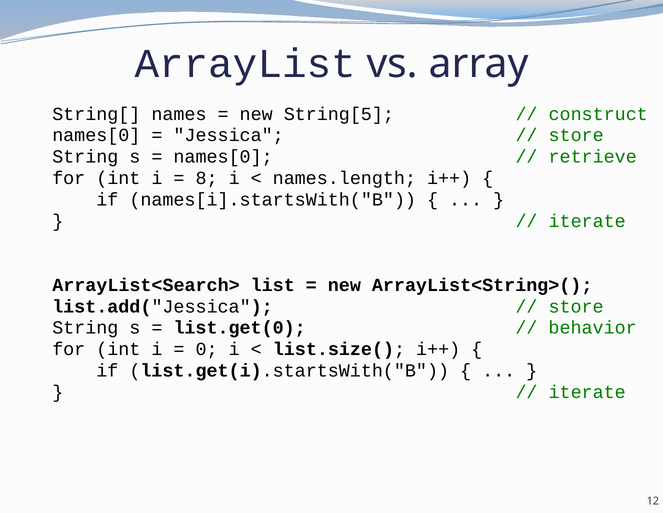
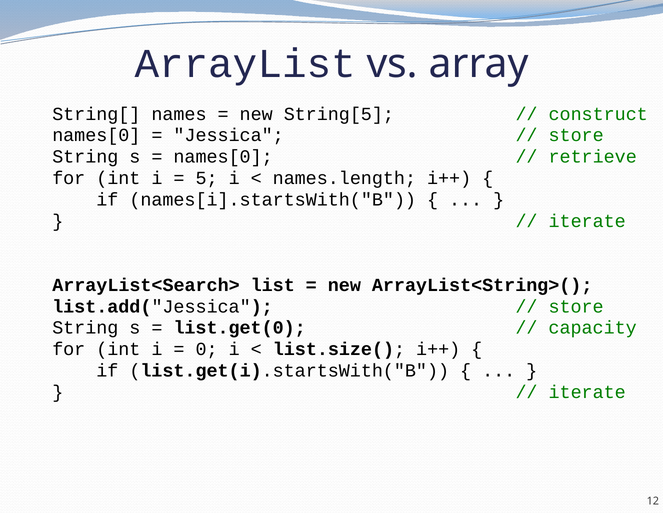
8: 8 -> 5 (207, 178)
behavior: behavior -> capacity (593, 327)
